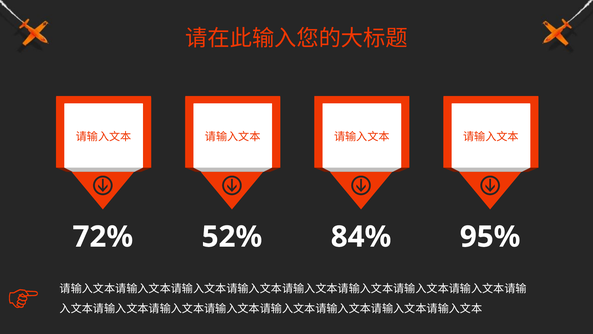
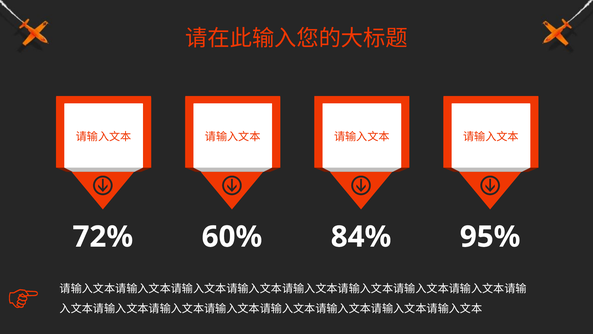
52%: 52% -> 60% (232, 237)
